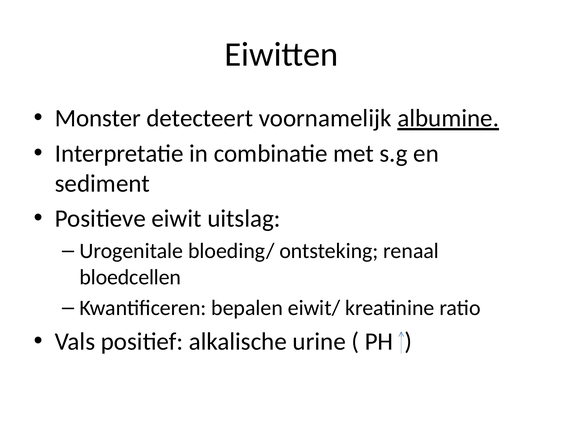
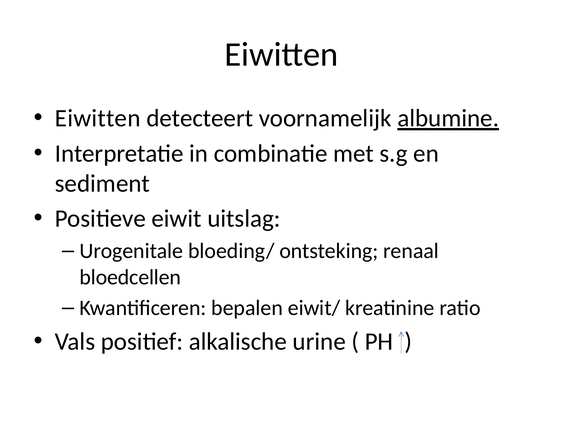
Monster: Monster -> Eiwitten (98, 118)
